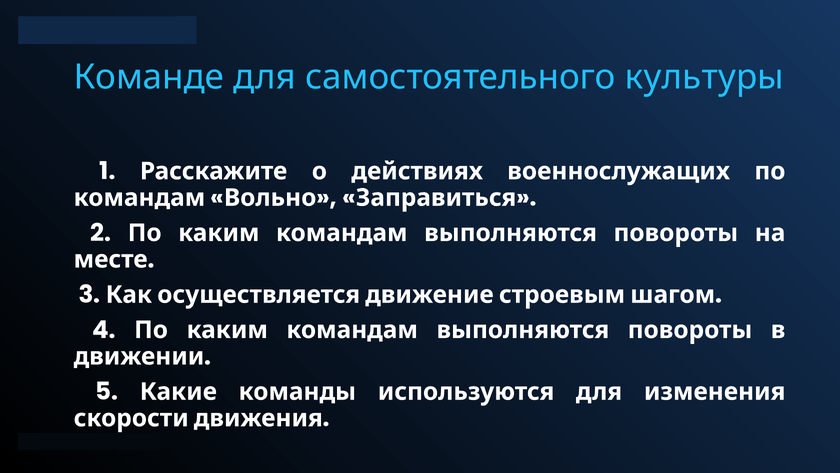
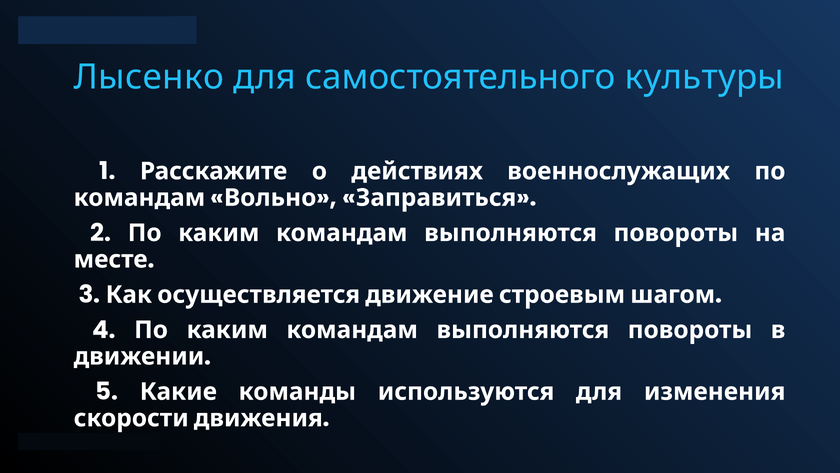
Команде: Команде -> Лысенко (149, 77)
